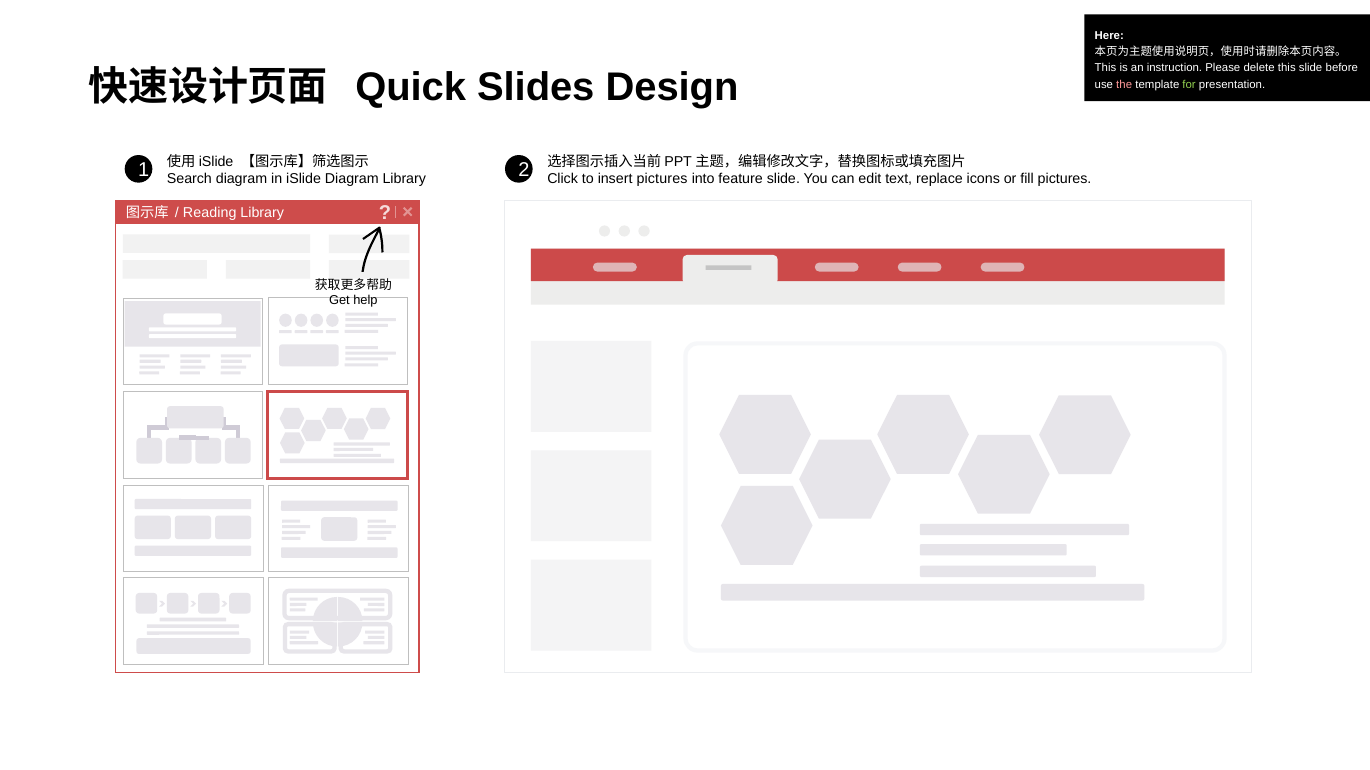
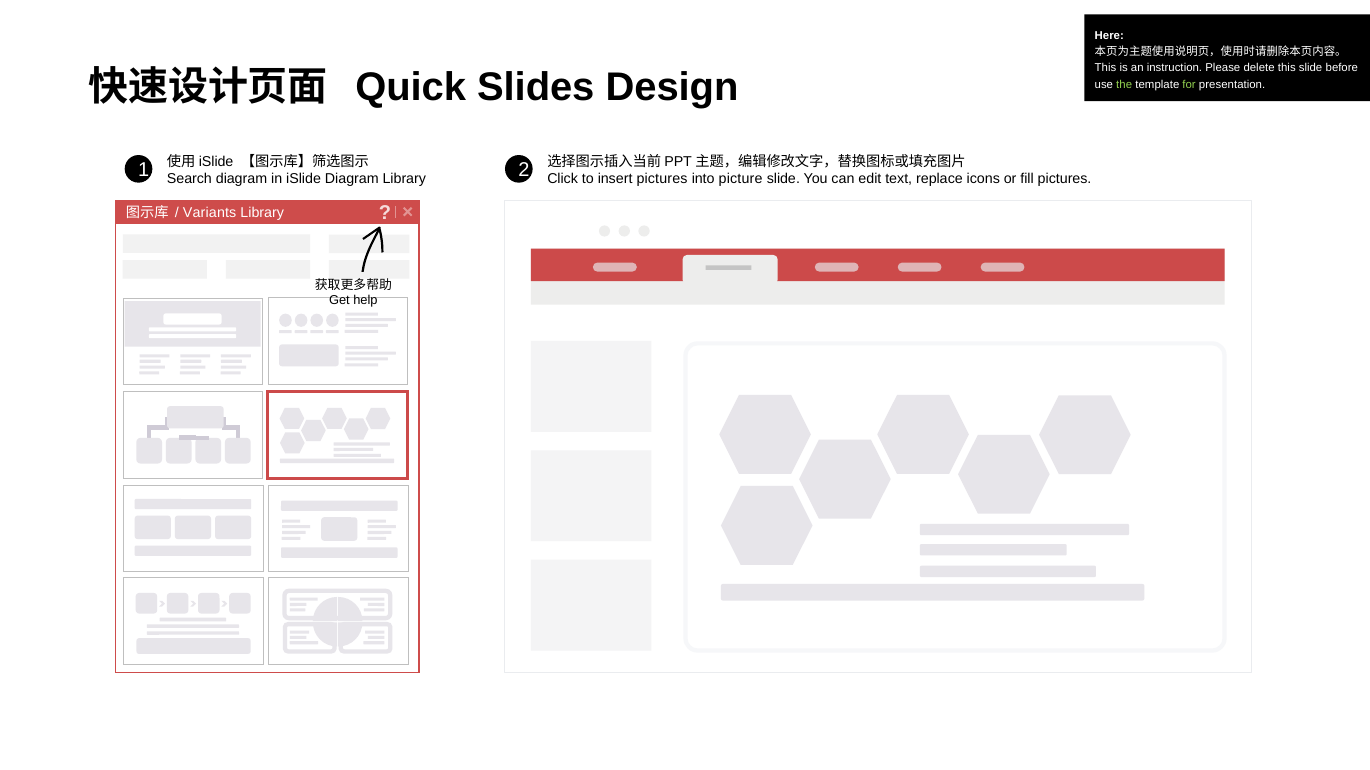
the colour: pink -> light green (1124, 85)
feature: feature -> picture (741, 179)
Reading: Reading -> Variants (210, 213)
